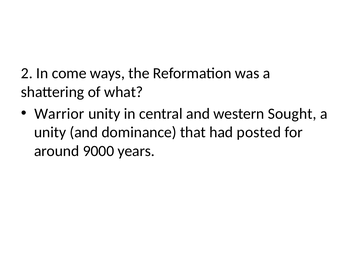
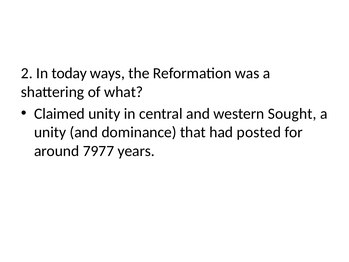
come: come -> today (69, 73)
Warrior: Warrior -> Claimed (59, 114)
9000: 9000 -> 7977 (98, 151)
